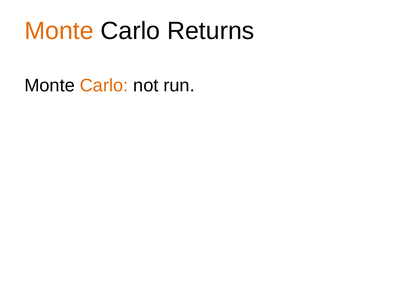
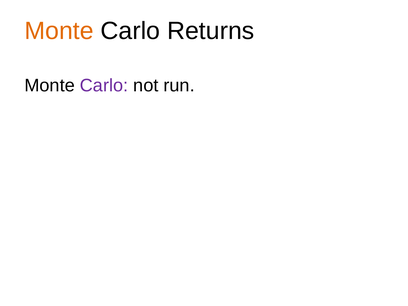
Carlo colour: orange -> purple (104, 86)
